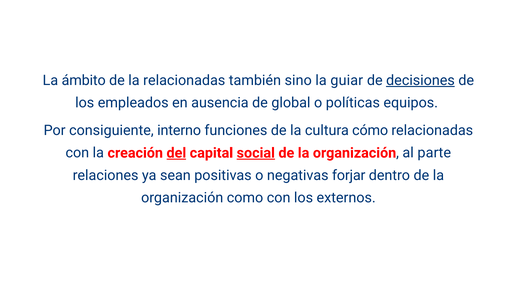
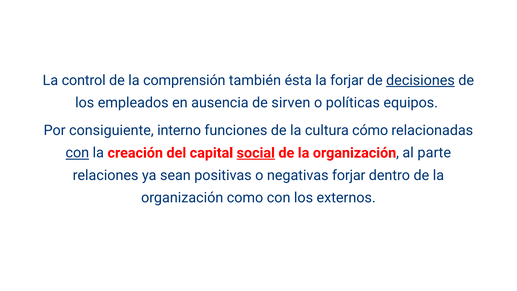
ámbito: ámbito -> control (84, 80)
la relacionadas: relacionadas -> comprensión (184, 80)
sino: sino -> ésta (298, 80)
la guiar: guiar -> forjar (347, 80)
global: global -> sirven (291, 103)
con underline: none -> present (77, 153)
del underline: present -> none (176, 153)
